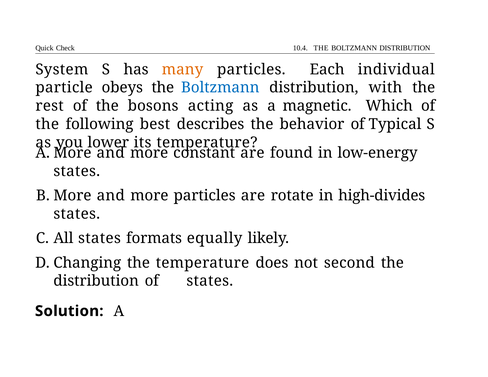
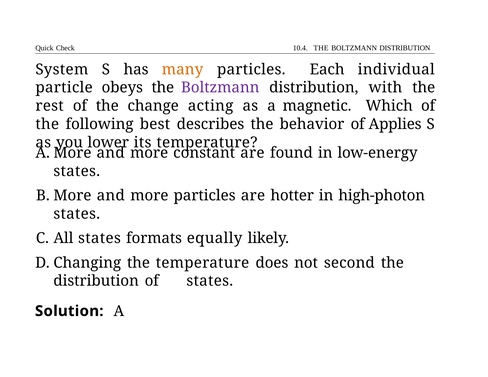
Boltzmann colour: blue -> purple (220, 88)
bosons: bosons -> change (153, 106)
Typical: Typical -> Applies (395, 124)
rotate: rotate -> hotter (292, 196)
high-divides: high-divides -> high-photon (382, 196)
